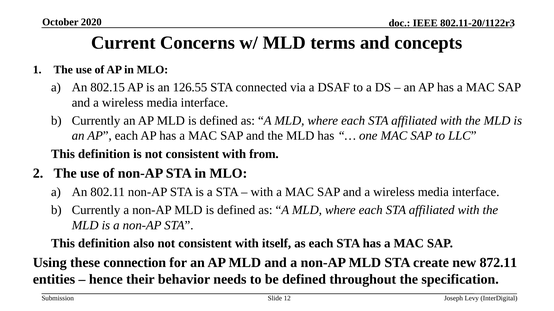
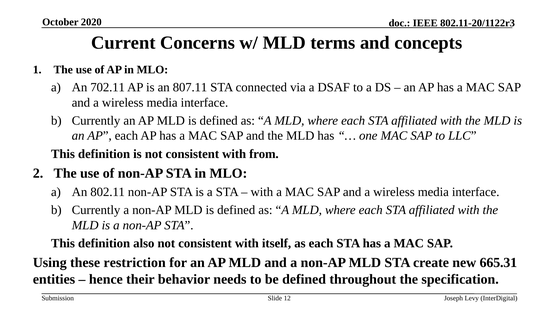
802.15: 802.15 -> 702.11 (108, 87)
126.55: 126.55 -> 807.11 (190, 87)
connection: connection -> restriction (135, 263)
872.11: 872.11 -> 665.31 (498, 263)
